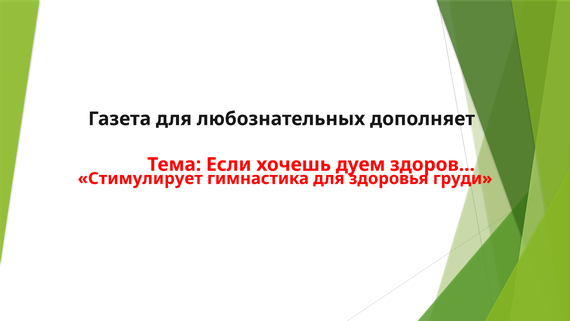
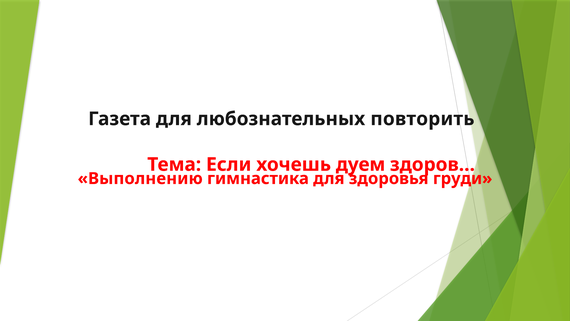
дополняет: дополняет -> повторить (422, 119)
Стимулирует: Стимулирует -> Выполнению (140, 178)
